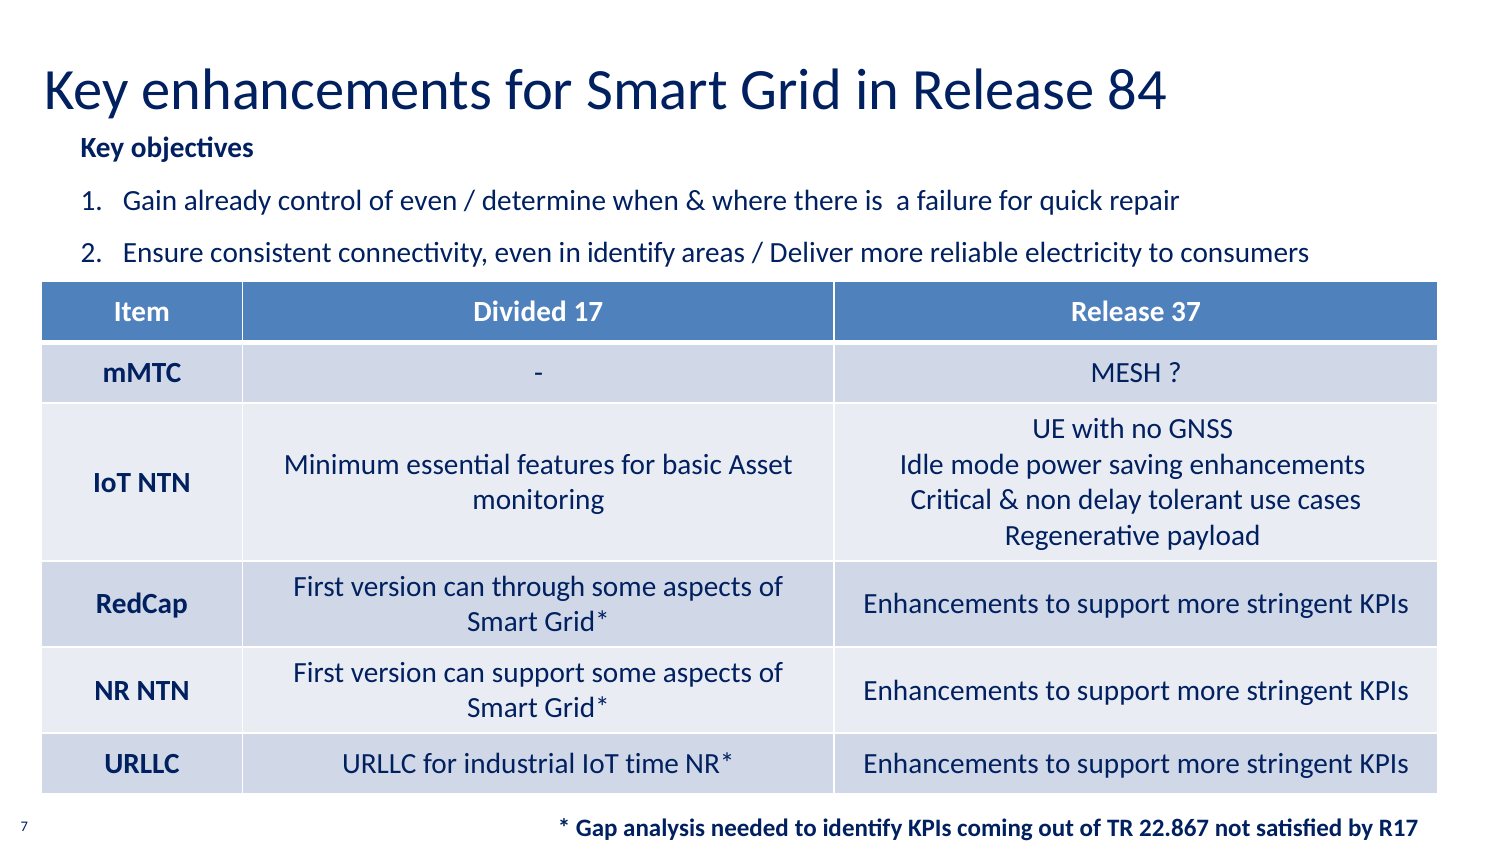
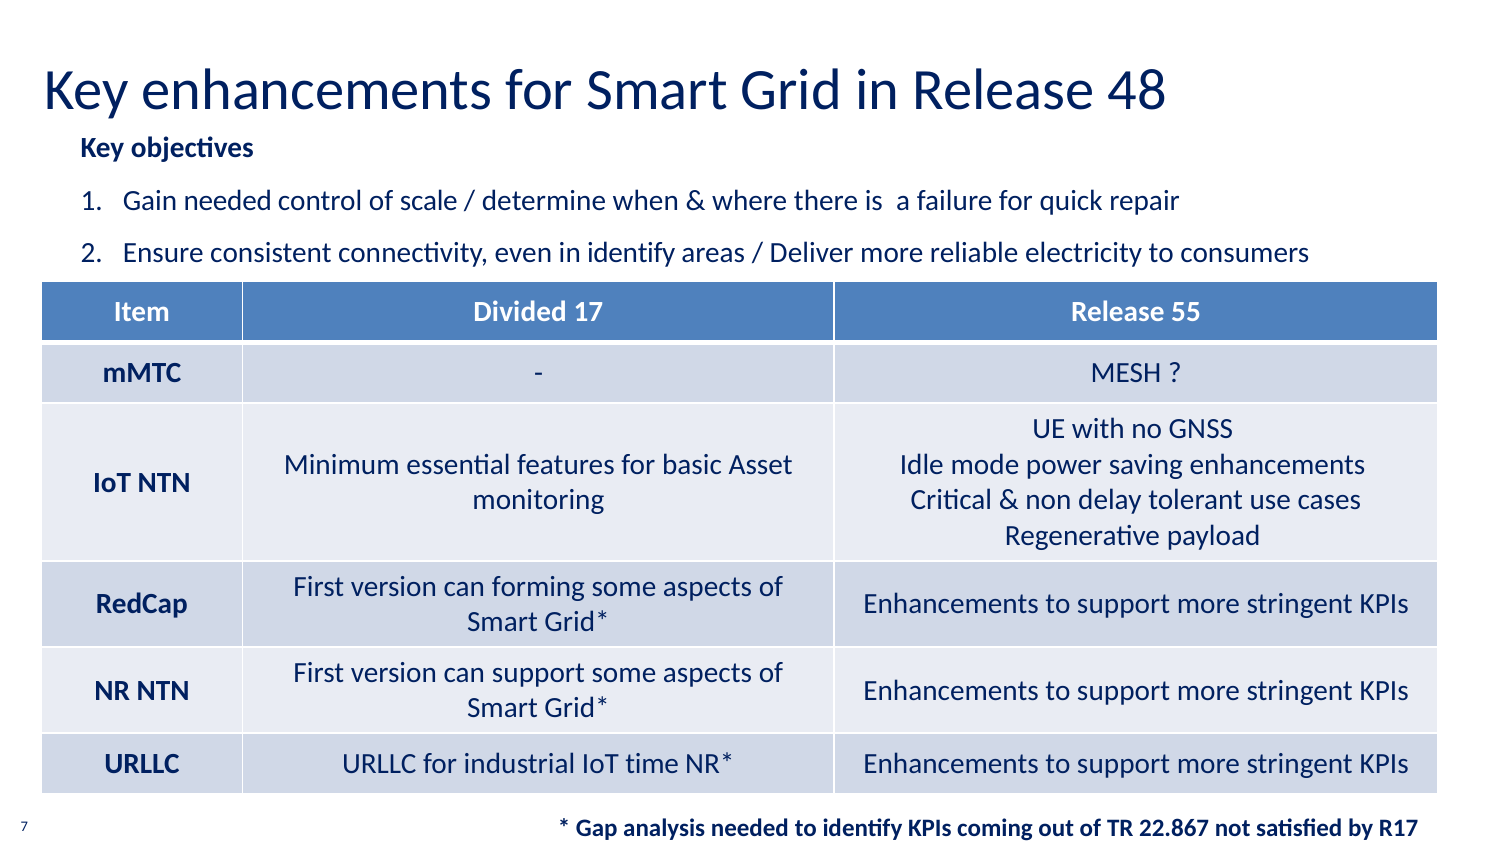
84: 84 -> 48 (1137, 90)
Gain already: already -> needed (228, 200)
of even: even -> scale (429, 200)
37: 37 -> 55 (1186, 312)
through: through -> forming (538, 586)
